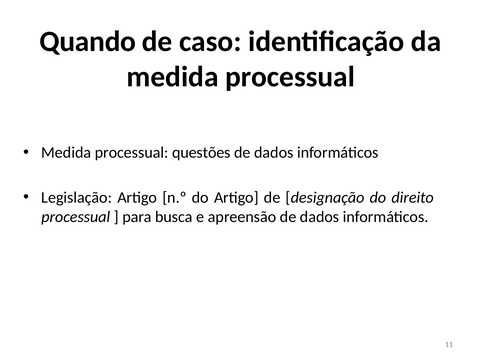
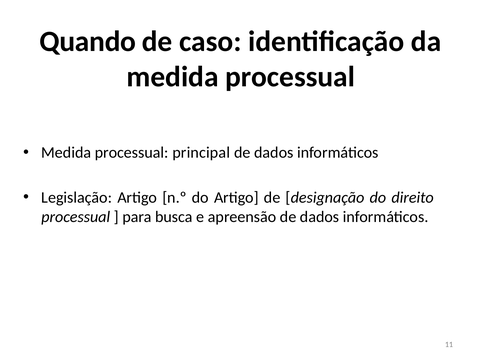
questões: questões -> principal (201, 153)
